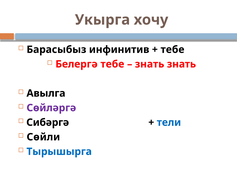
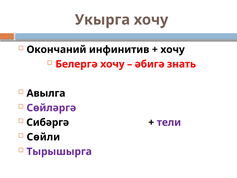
Барасыбыз: Барасыбыз -> Окончаний (56, 49)
тебе: тебе -> хочу (173, 49)
Белергә тебе: тебе -> хочу (112, 64)
знать: знать -> әбигә (150, 64)
тели colour: blue -> purple (169, 122)
Тырышырга colour: blue -> purple (59, 151)
